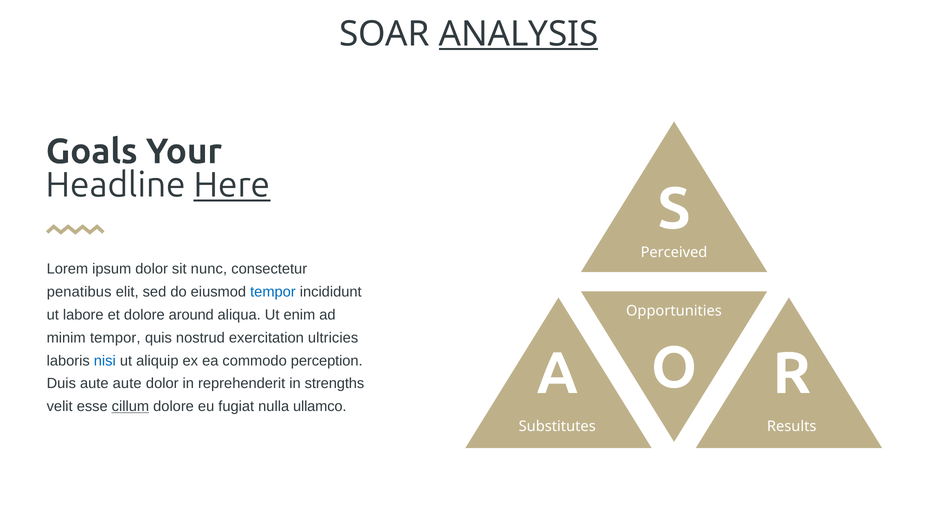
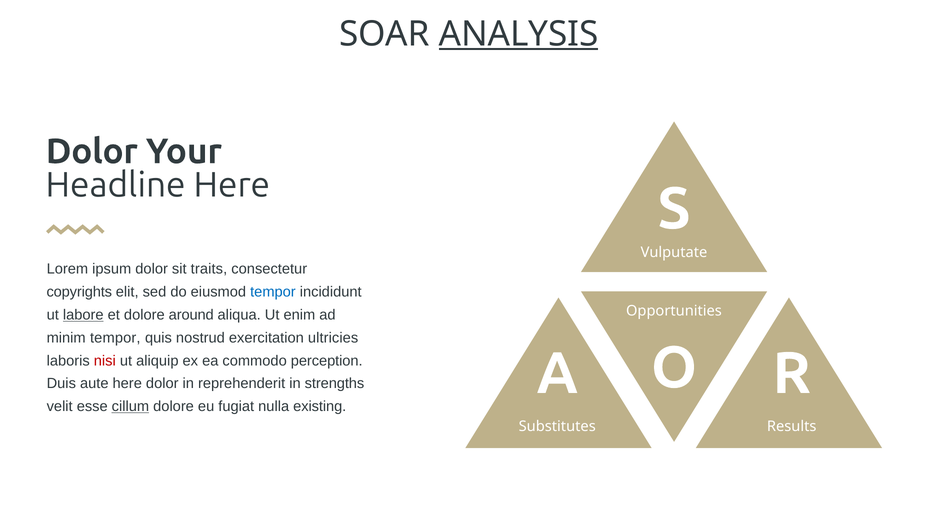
Goals: Goals -> Dolor (92, 151)
Here underline: present -> none (232, 185)
Perceived: Perceived -> Vulputate (674, 252)
nunc: nunc -> traits (209, 269)
penatibus: penatibus -> copyrights (79, 292)
labore underline: none -> present (83, 315)
nisi colour: blue -> red (105, 360)
aute aute: aute -> here (127, 383)
ullamco: ullamco -> existing (320, 406)
